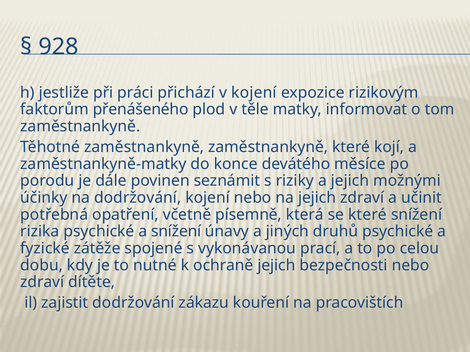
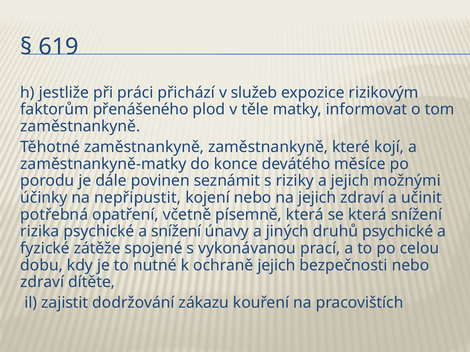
928: 928 -> 619 (59, 47)
v kojení: kojení -> služeb (254, 93)
na dodržování: dodržování -> nepřipustit (138, 198)
se které: které -> která (367, 215)
